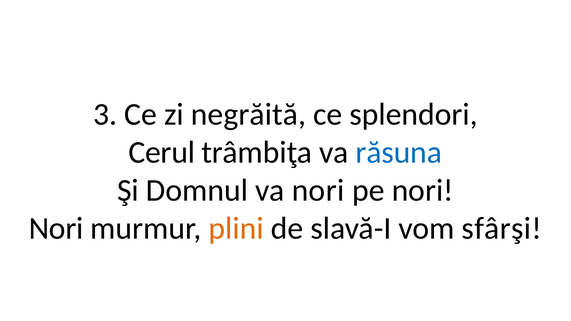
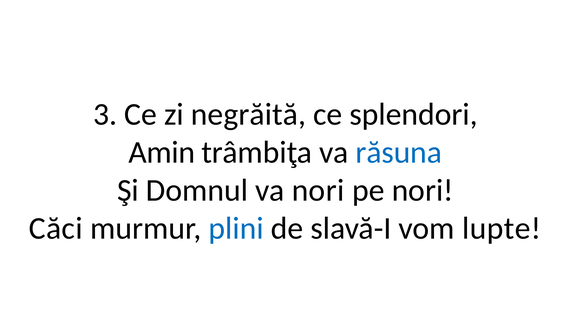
Cerul: Cerul -> Amin (162, 152)
Nori: Nori -> Căci (56, 228)
plini colour: orange -> blue (236, 228)
sfârşi: sfârşi -> lupte (502, 228)
